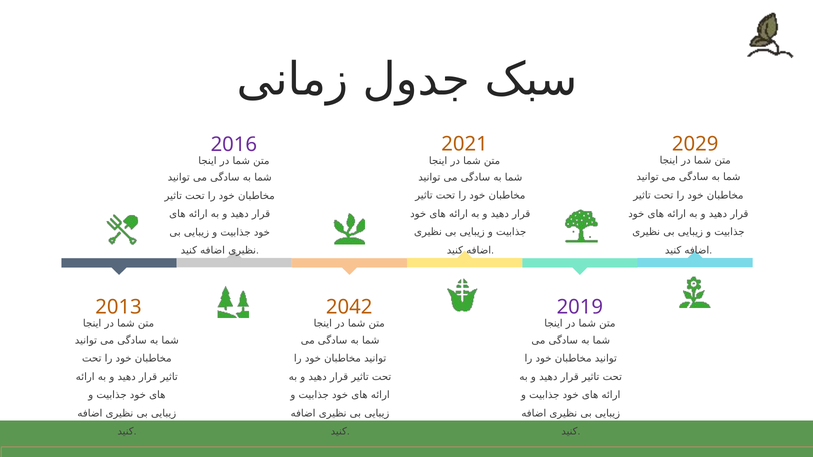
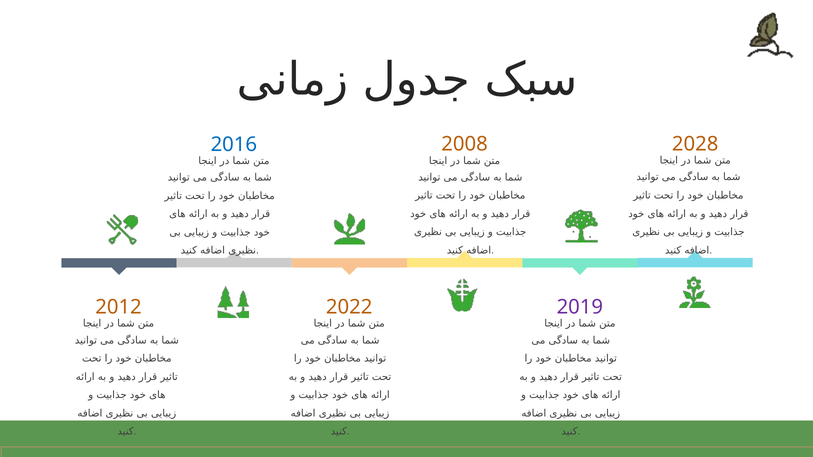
2029: 2029 -> 2028 (695, 144)
2021: 2021 -> 2008 (465, 144)
2016 colour: purple -> blue (234, 144)
2013: 2013 -> 2012 (119, 307)
2042: 2042 -> 2022 (349, 307)
